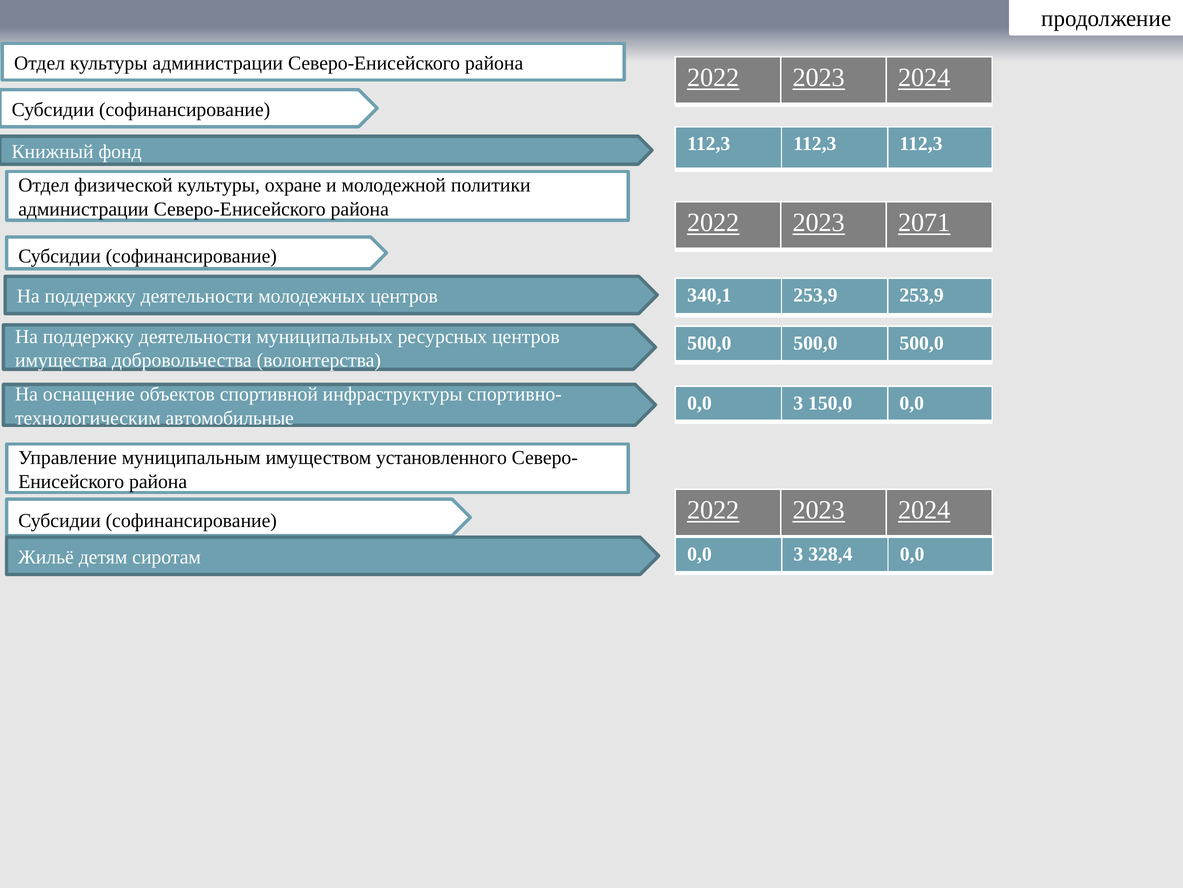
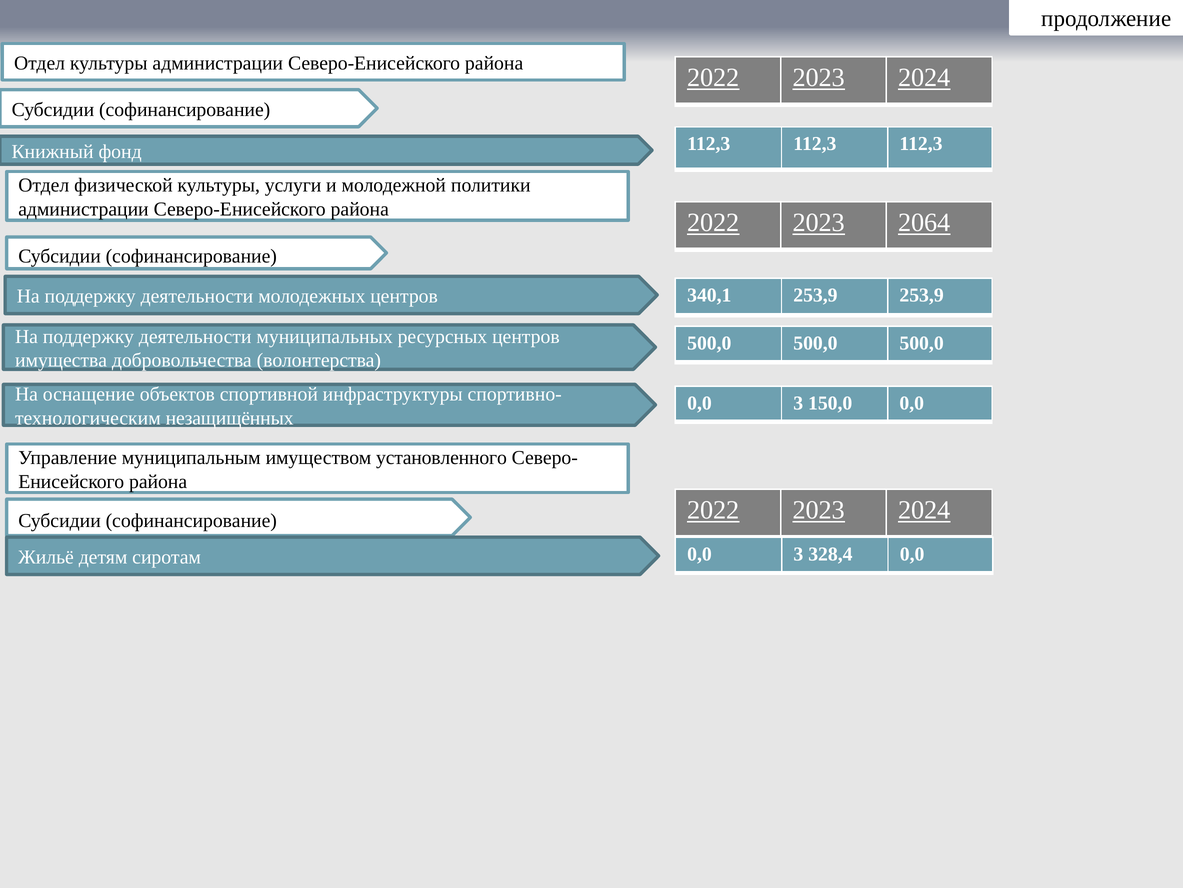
охране: охране -> услуги (293, 185)
2071: 2071 -> 2064 (924, 222)
автомобильные: автомобильные -> незащищённых (230, 418)
